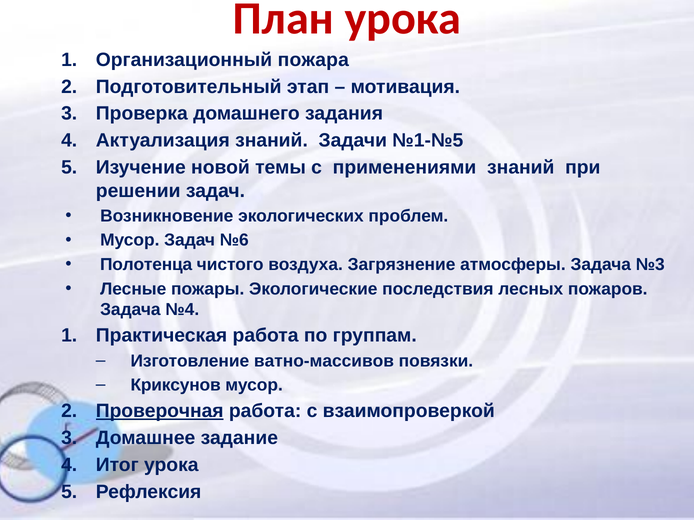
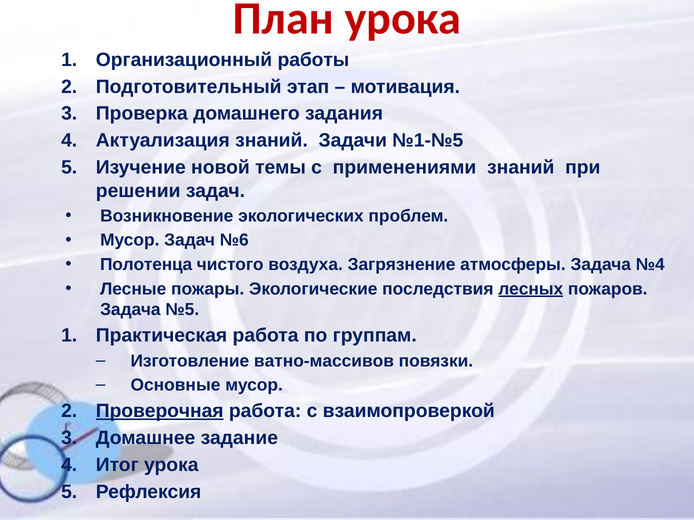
пожара: пожара -> работы (313, 60)
№3: №3 -> №4 (650, 265)
лесных underline: none -> present (531, 289)
№4: №4 -> №5 (182, 310)
Криксунов: Криксунов -> Основные (176, 385)
